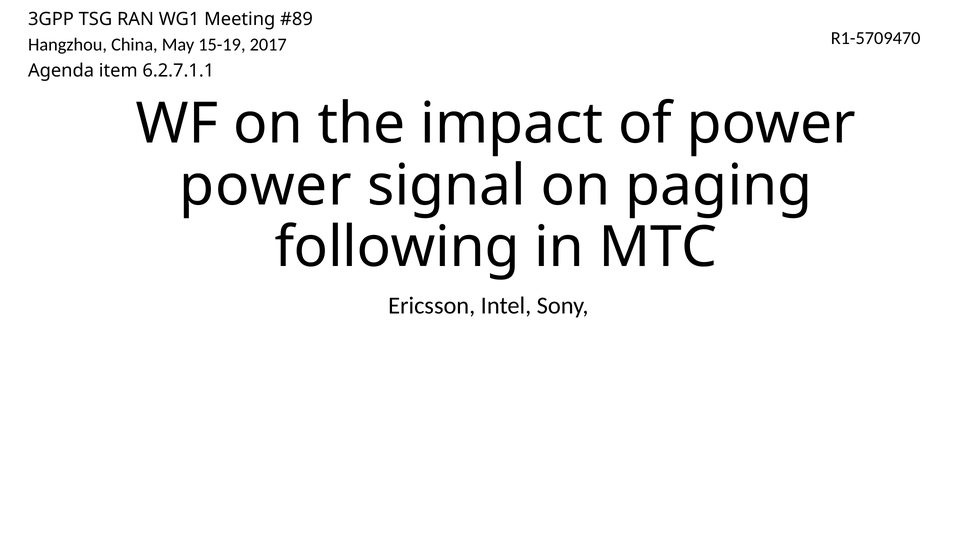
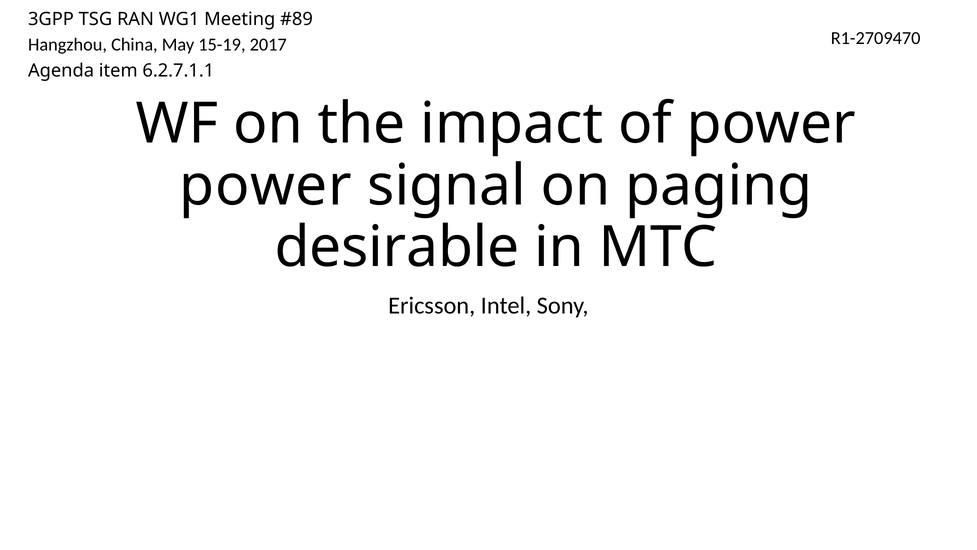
R1-5709470: R1-5709470 -> R1-2709470 (876, 38)
following: following -> desirable (397, 247)
